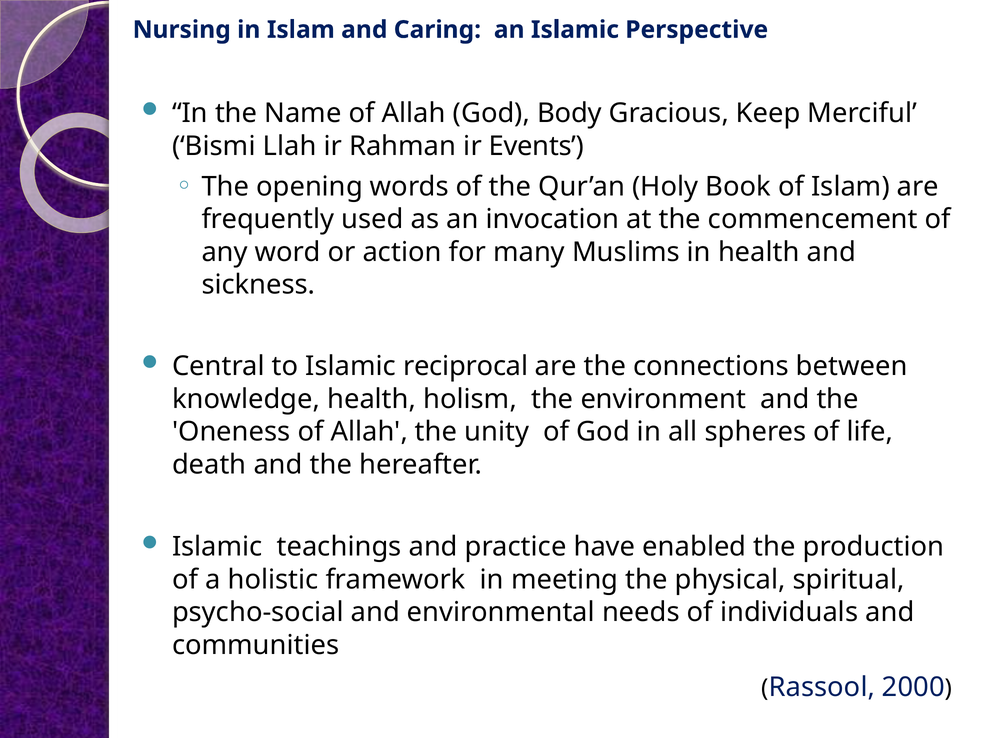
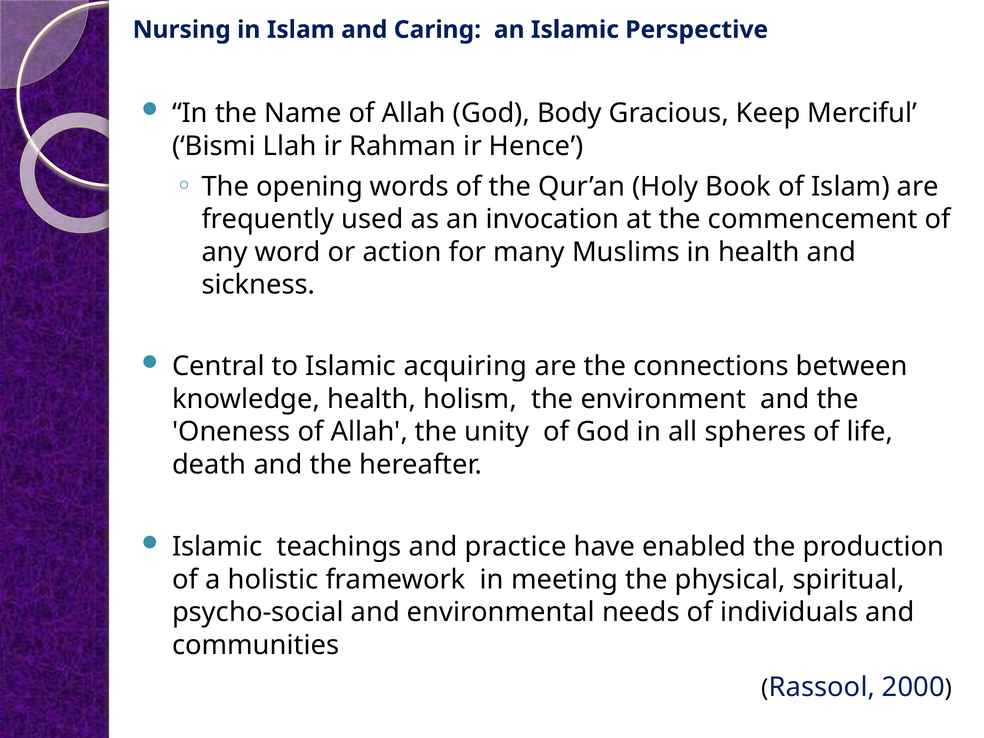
Events: Events -> Hence (536, 146)
reciprocal: reciprocal -> acquiring (465, 366)
